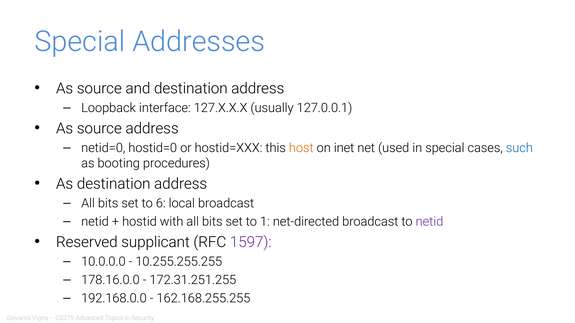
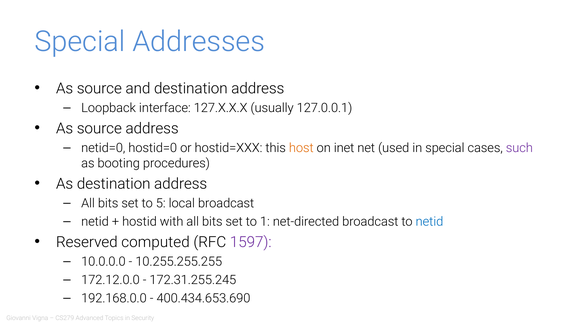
such colour: blue -> purple (519, 148)
6: 6 -> 5 (161, 204)
netid colour: purple -> blue (429, 222)
supplicant: supplicant -> computed (155, 242)
178.16.0.0: 178.16.0.0 -> 172.12.0.0 (110, 280)
172.31.251.255: 172.31.251.255 -> 172.31.255.245 (193, 280)
162.168.255.255: 162.168.255.255 -> 400.434.653.690 (203, 299)
